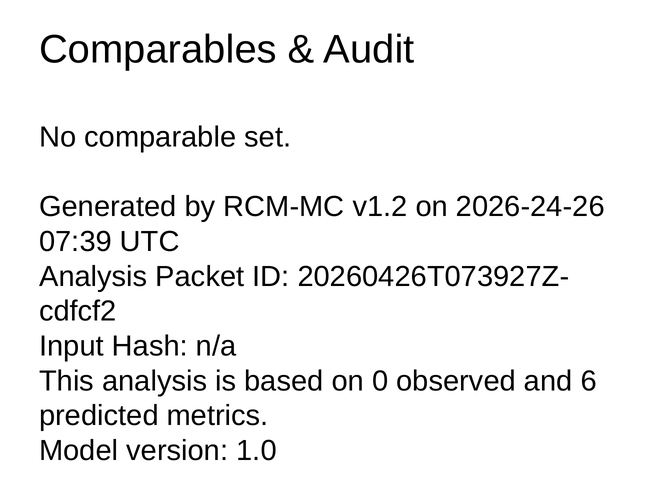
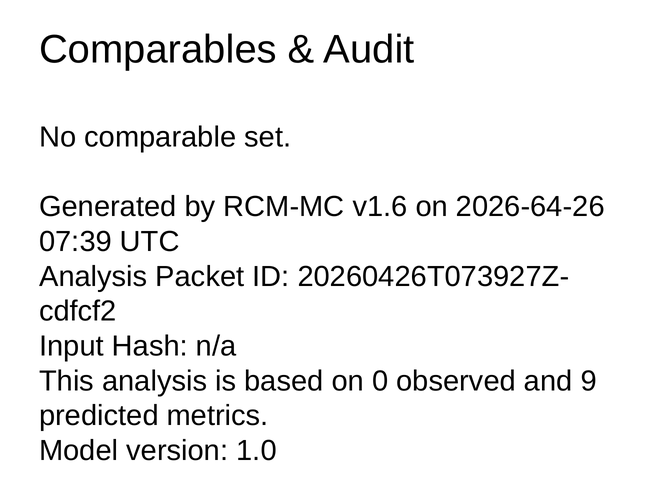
v1.2: v1.2 -> v1.6 (380, 207)
2026-24-26: 2026-24-26 -> 2026-64-26 (530, 207)
6: 6 -> 9 (589, 381)
